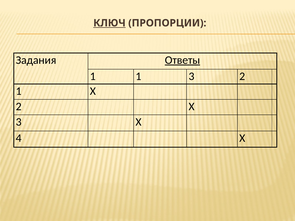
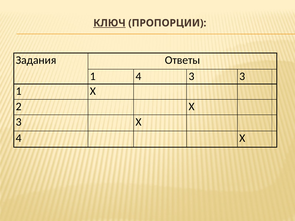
Ответы underline: present -> none (182, 60)
1 1: 1 -> 4 (138, 76)
3 2: 2 -> 3 (242, 76)
